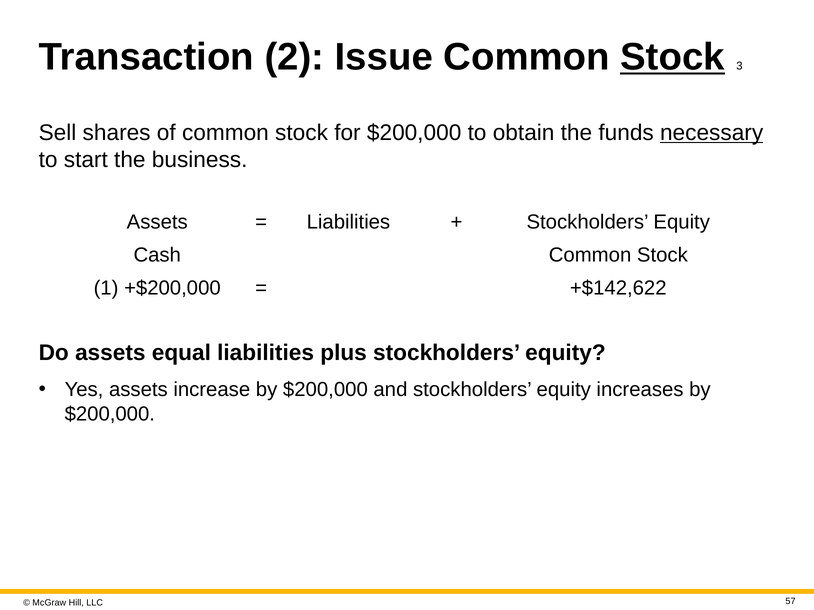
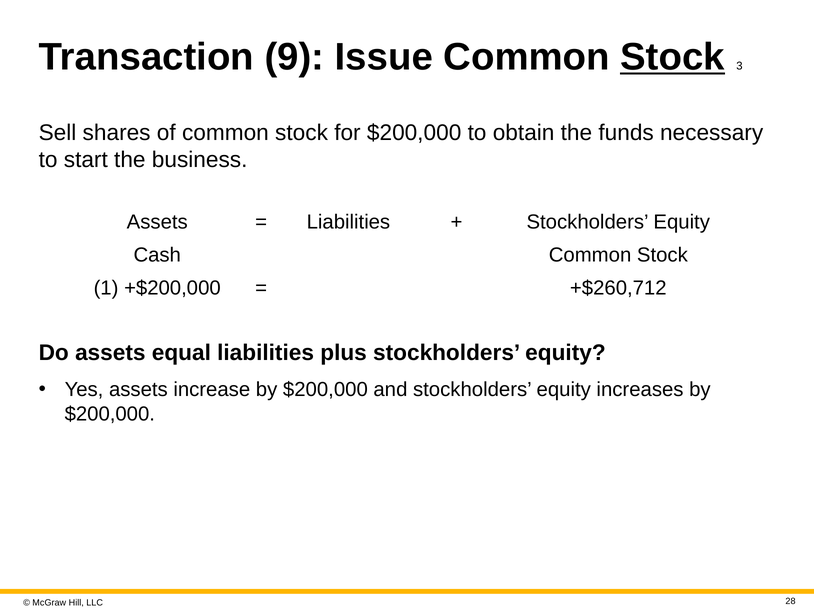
2: 2 -> 9 (294, 57)
necessary underline: present -> none (712, 133)
+$142,622: +$142,622 -> +$260,712 (618, 288)
57: 57 -> 28 (791, 602)
